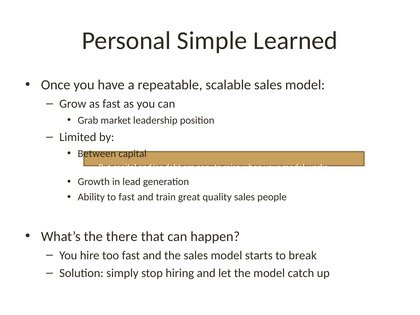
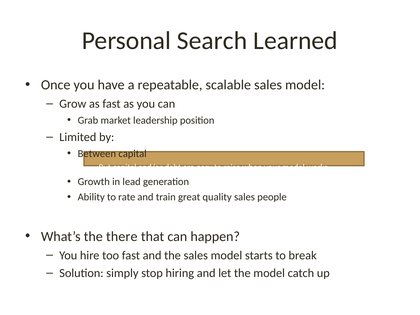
Simple: Simple -> Search (212, 41)
to fast: fast -> rate (127, 197)
